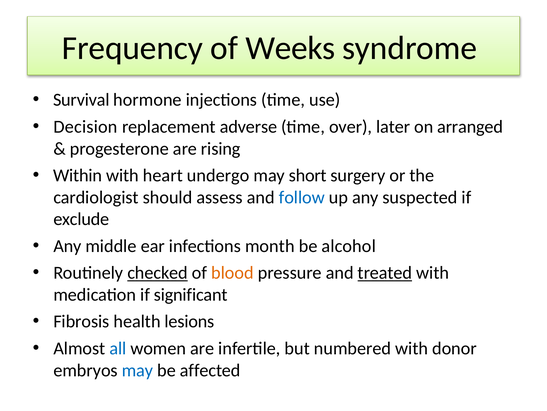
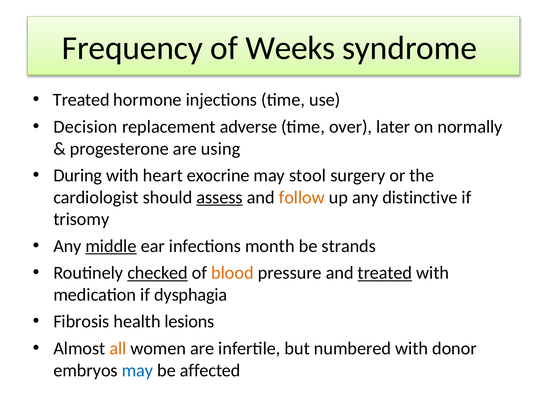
Survival: Survival -> Treated (81, 100)
arranged: arranged -> normally (470, 127)
rising: rising -> using (221, 148)
Within: Within -> During (78, 175)
undergo: undergo -> exocrine (218, 175)
short: short -> stool (308, 175)
assess underline: none -> present (220, 197)
follow colour: blue -> orange (302, 197)
suspected: suspected -> distinctive (420, 197)
exclude: exclude -> trisomy (81, 219)
middle underline: none -> present (111, 246)
alcohol: alcohol -> strands (349, 246)
significant: significant -> dysphagia (191, 294)
all colour: blue -> orange (118, 348)
